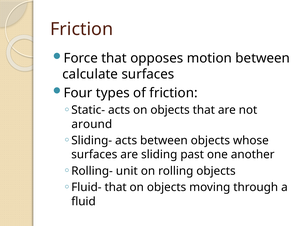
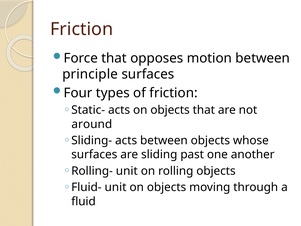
calculate: calculate -> principle (90, 74)
Fluid- that: that -> unit (116, 187)
